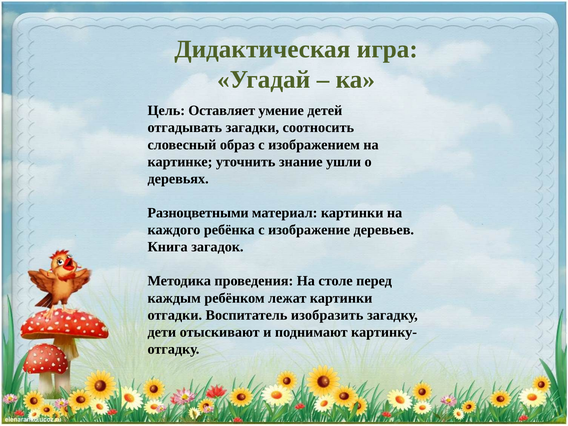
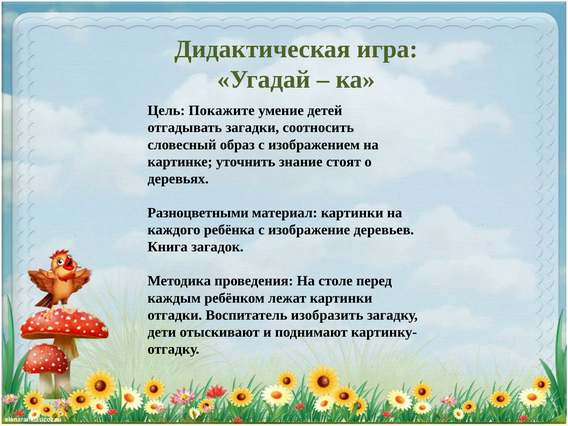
Оставляет: Оставляет -> Покажите (222, 111)
ушли: ушли -> стоят (344, 162)
